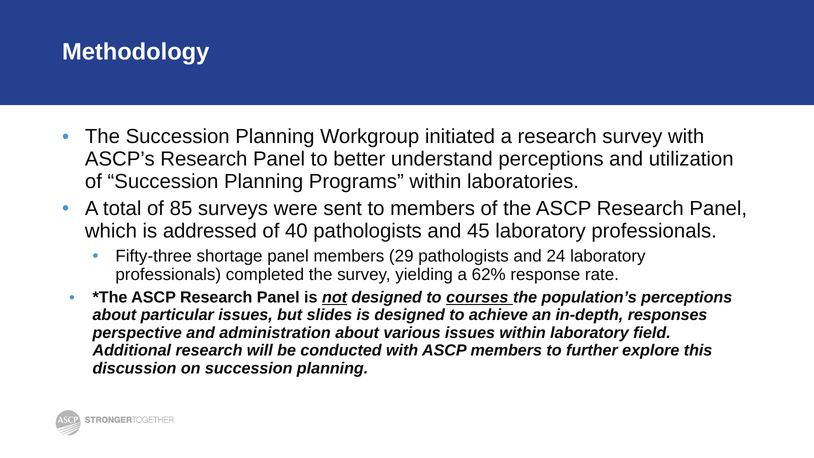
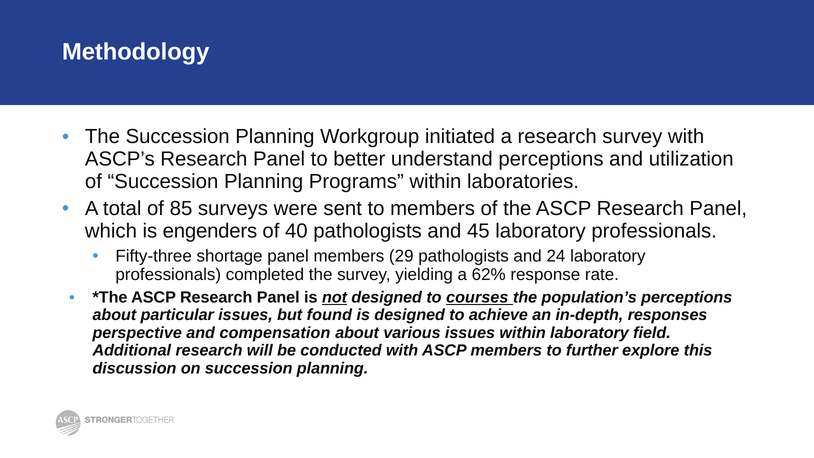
addressed: addressed -> engenders (210, 231)
slides: slides -> found (329, 315)
administration: administration -> compensation (275, 333)
